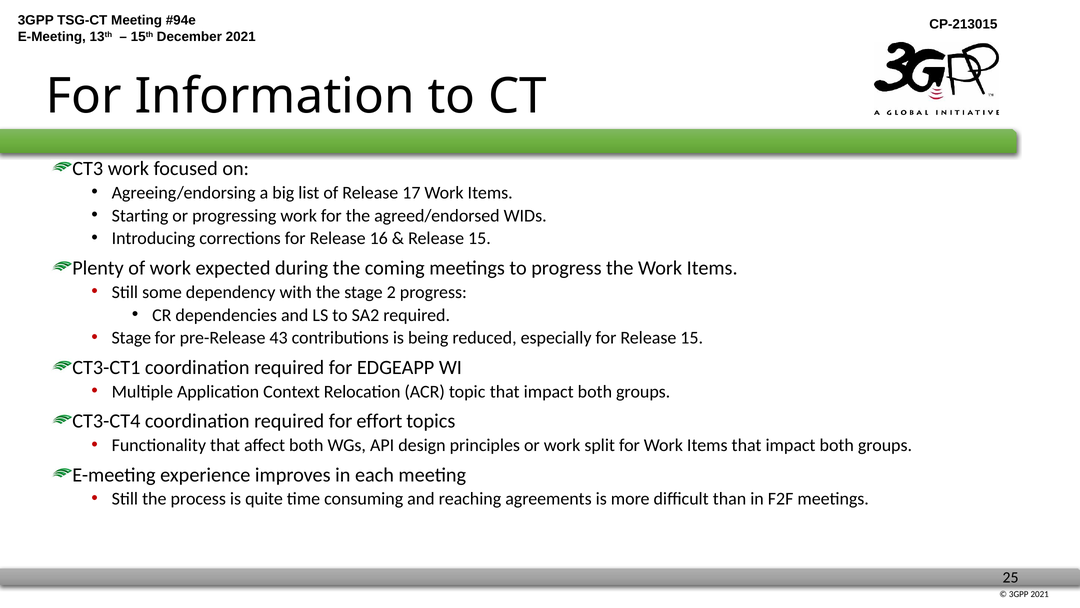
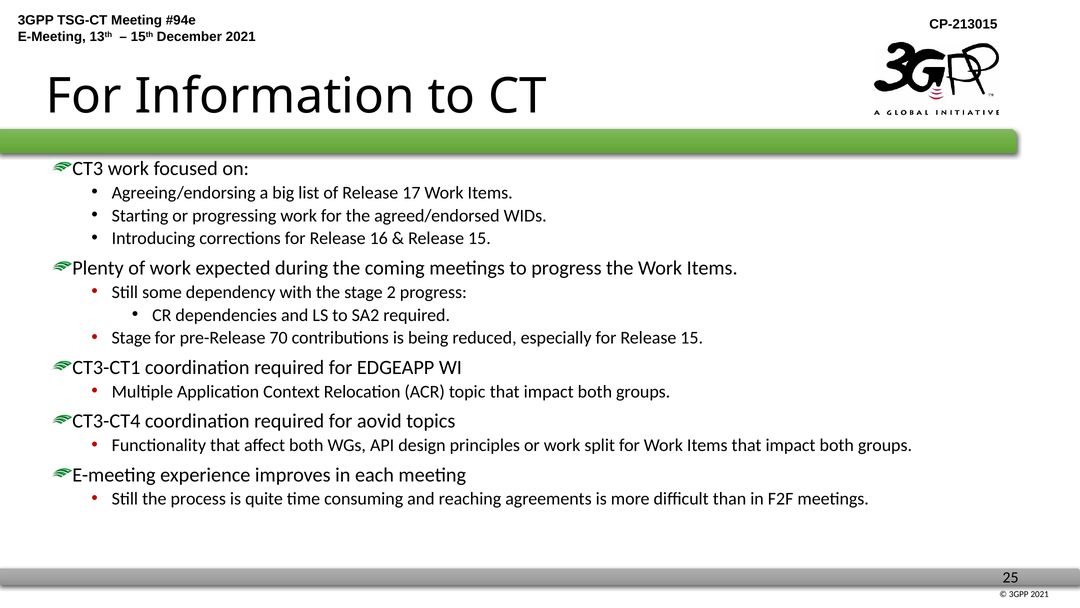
43: 43 -> 70 (279, 338)
effort: effort -> aovid (379, 421)
